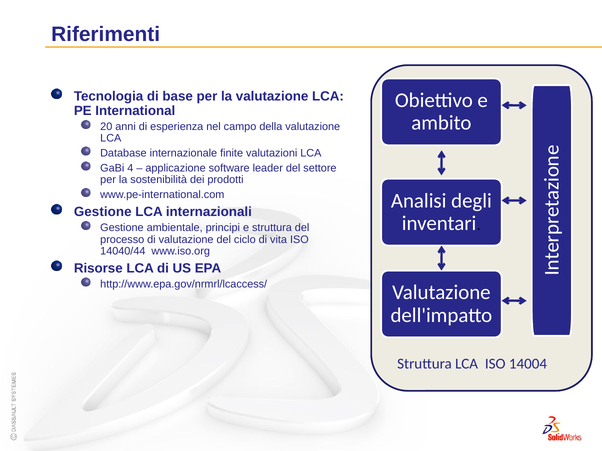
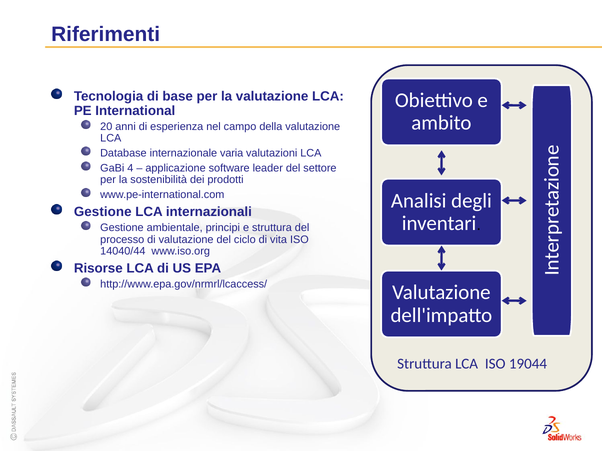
finite: finite -> varia (232, 153)
14004: 14004 -> 19044 (528, 364)
